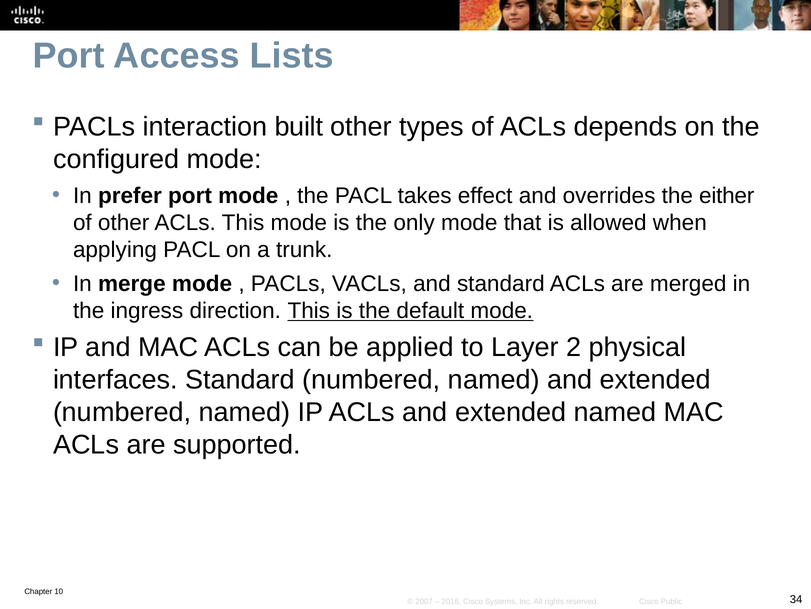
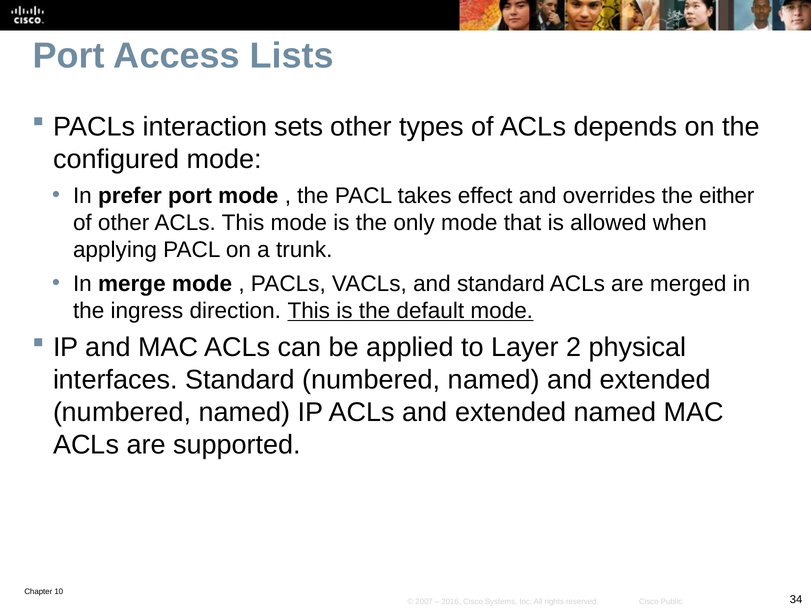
built: built -> sets (299, 127)
